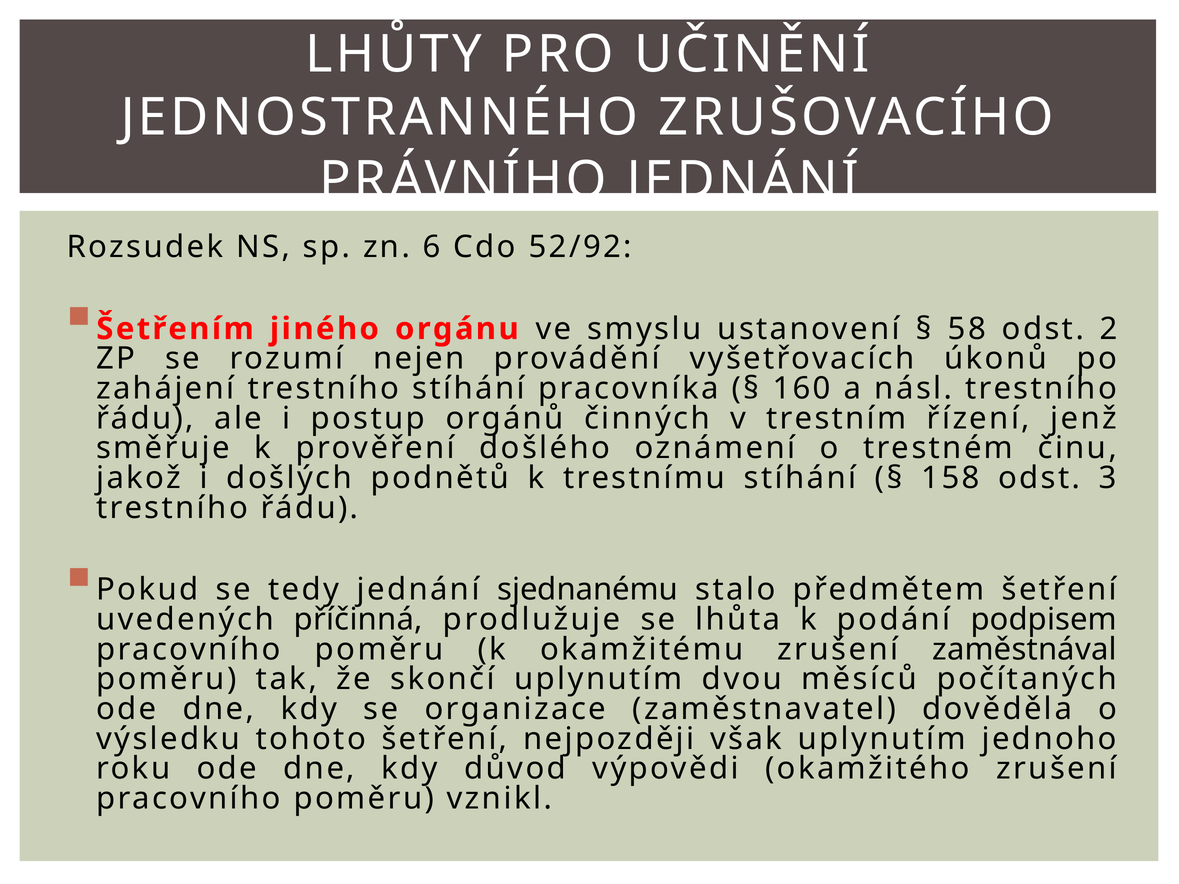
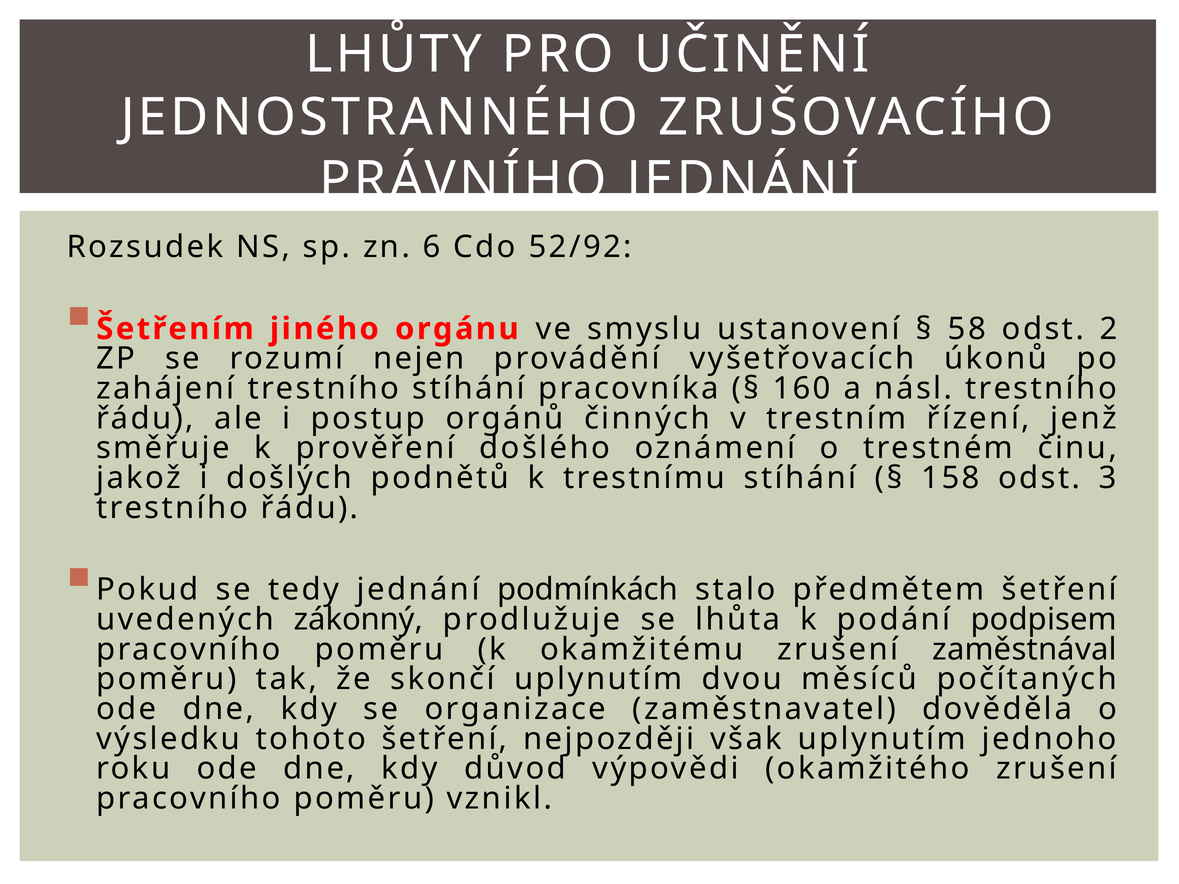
sjednanému: sjednanému -> podmínkách (588, 590)
příčinná: příčinná -> zákonný (358, 620)
